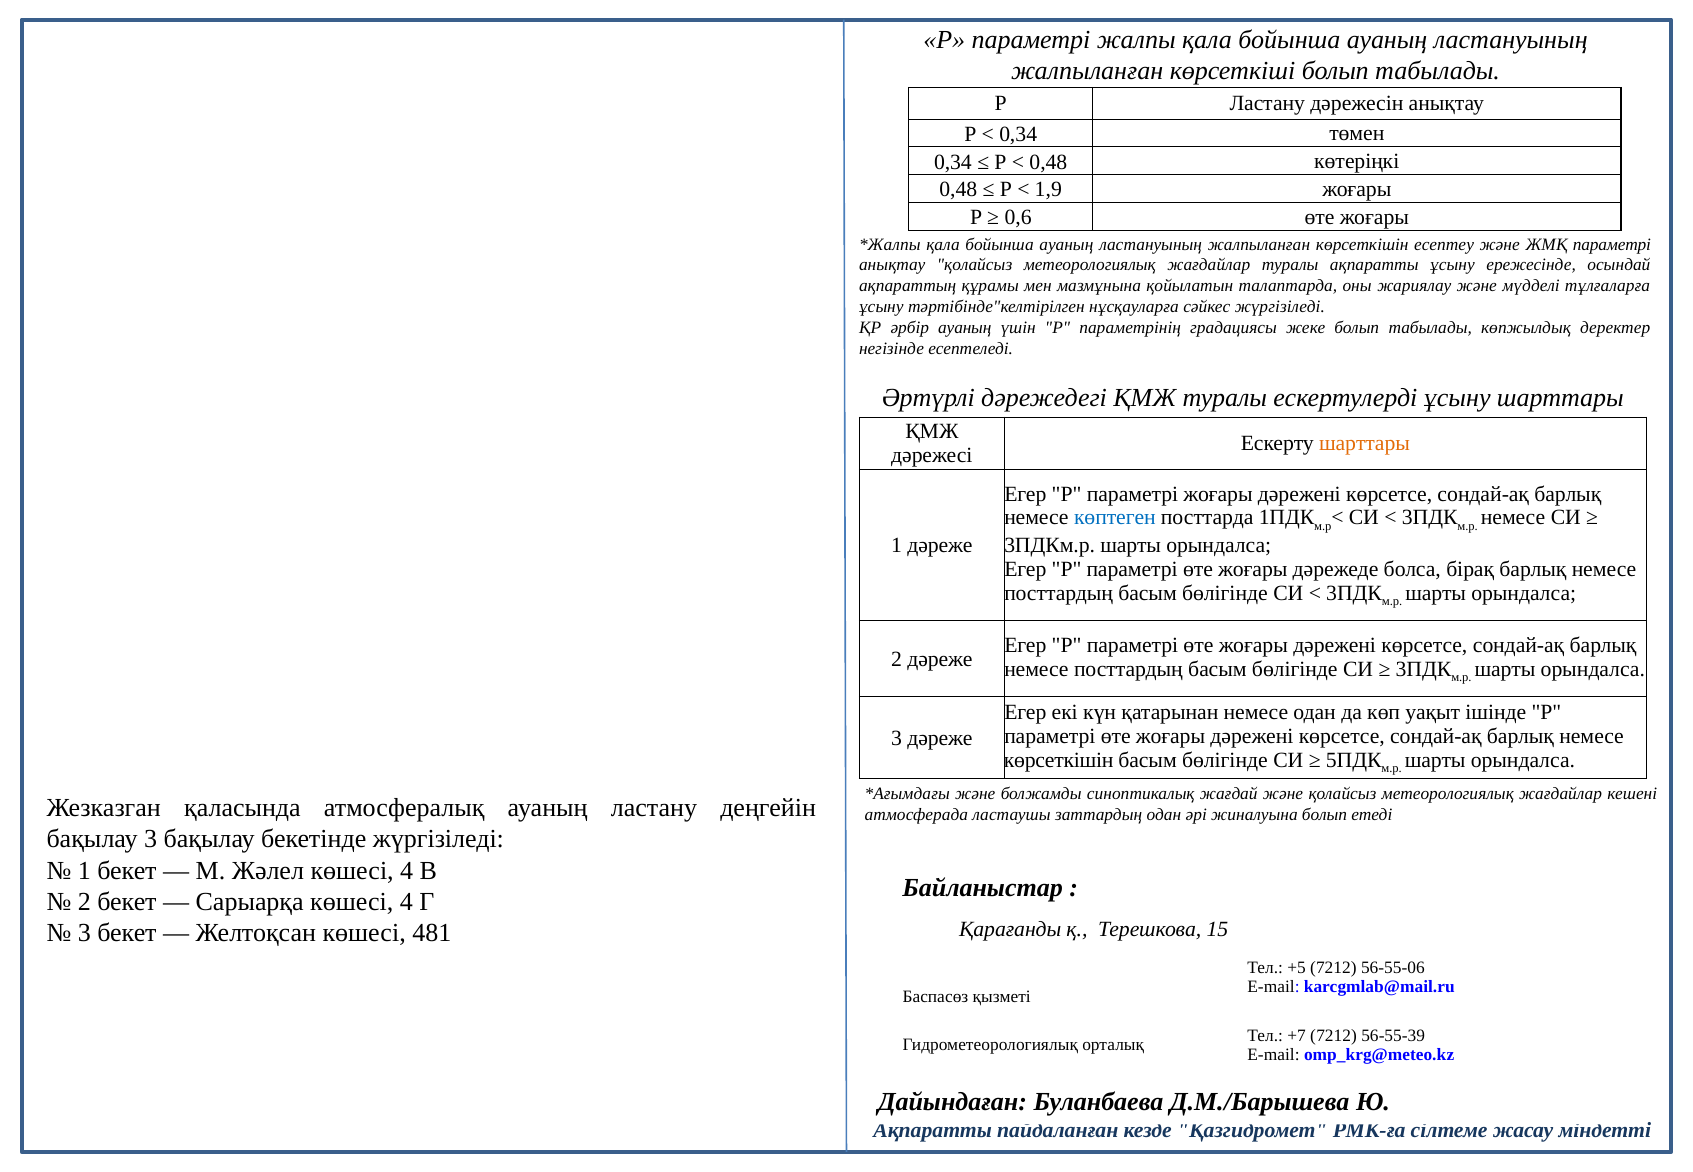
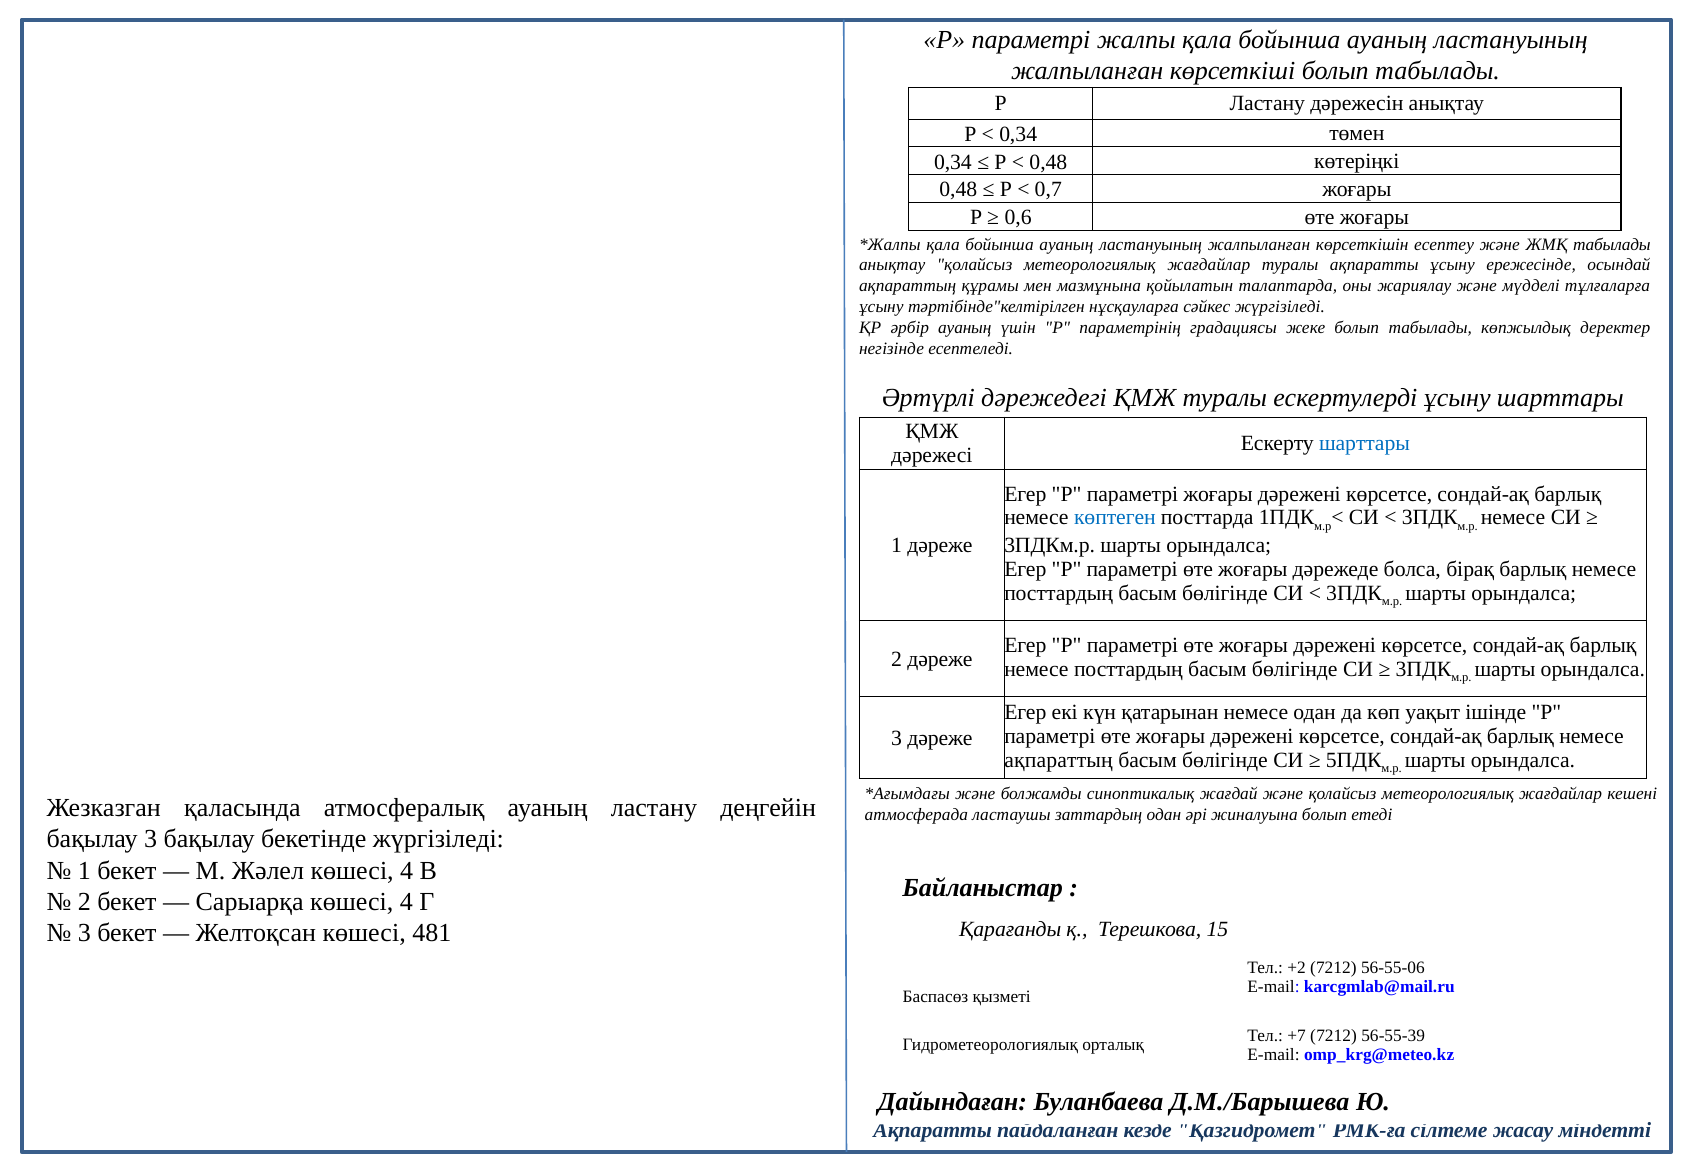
1,9: 1,9 -> 0,7 (1048, 190)
ЖМҚ параметрі: параметрі -> табылады (1612, 244)
шарттары colour: orange -> blue (1364, 443)
көрсеткішін: көрсеткішін -> ақпараттың (1059, 760)
+5: +5 -> +2 (1297, 968)
